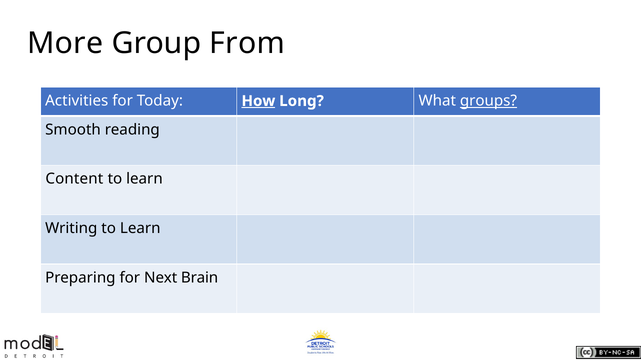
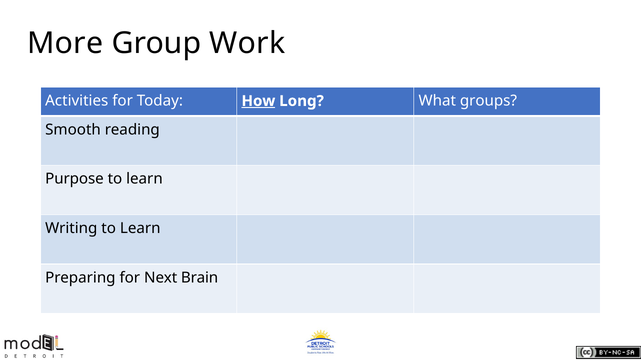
From: From -> Work (247, 43)
groups underline: present -> none (488, 101)
Content: Content -> Purpose (74, 179)
